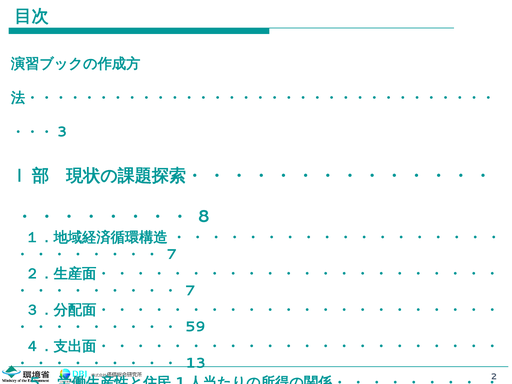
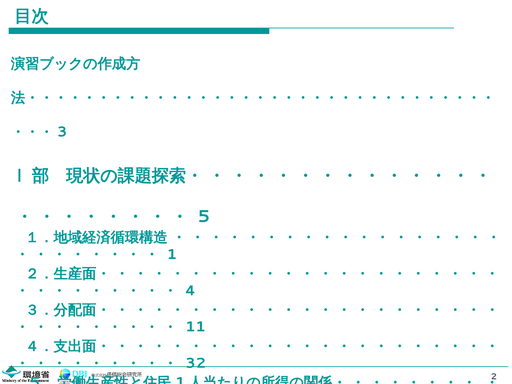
8: 8 -> 5 (204, 217)
7: 7 -> 1 (172, 254)
7: 7 -> 4 (190, 291)
59: 59 -> 11 (195, 327)
13: 13 -> 32 (196, 363)
